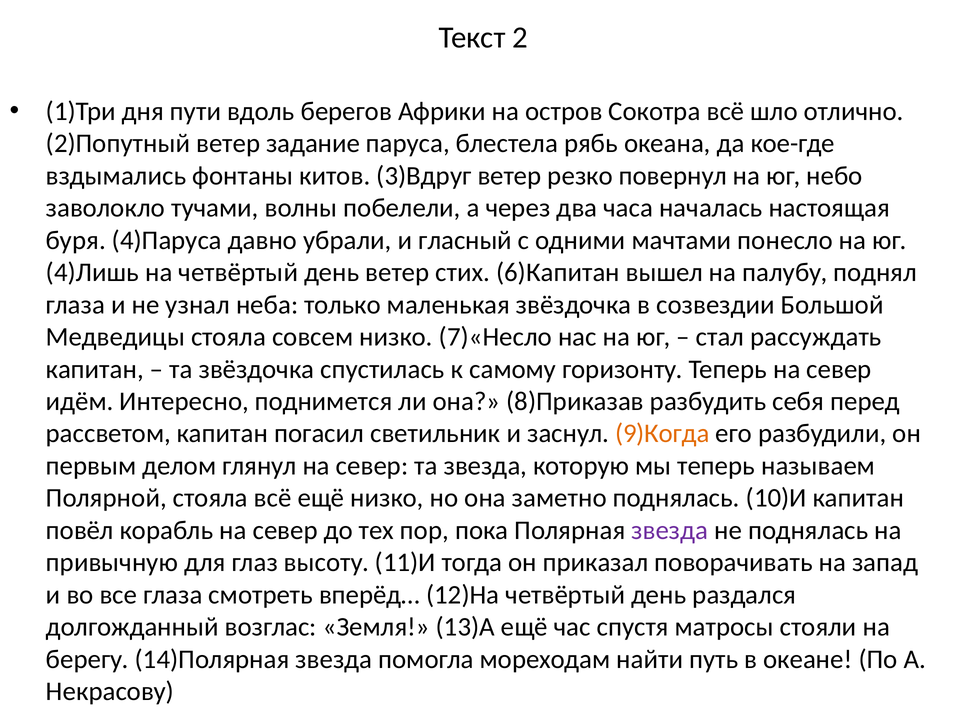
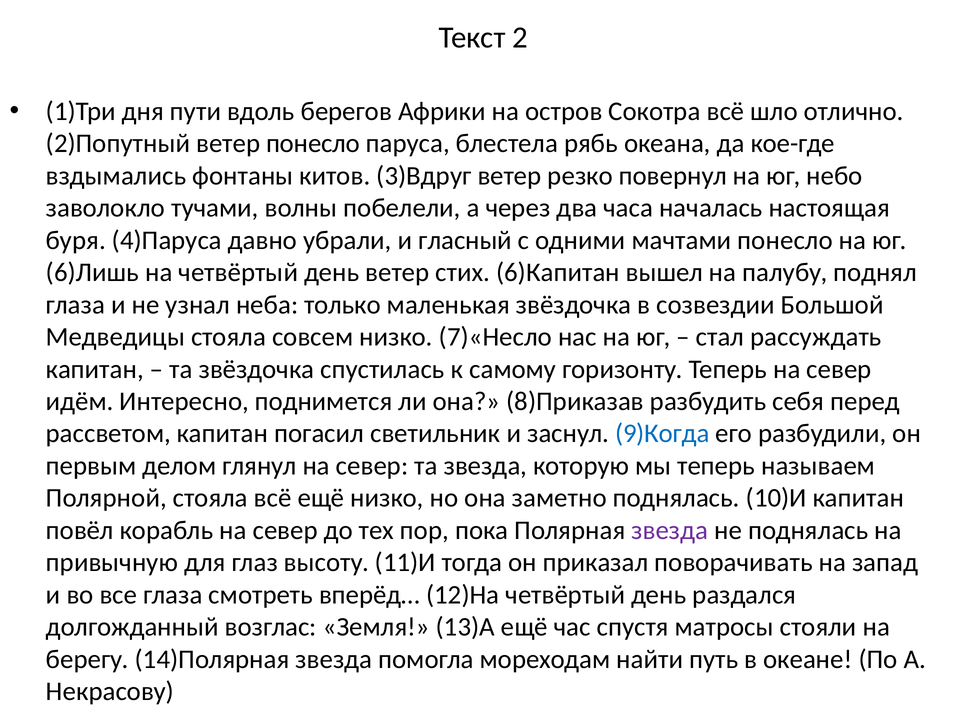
ветер задание: задание -> понесло (313, 144)
4)Лишь: 4)Лишь -> 6)Лишь (92, 273)
9)Когда colour: orange -> blue (662, 434)
